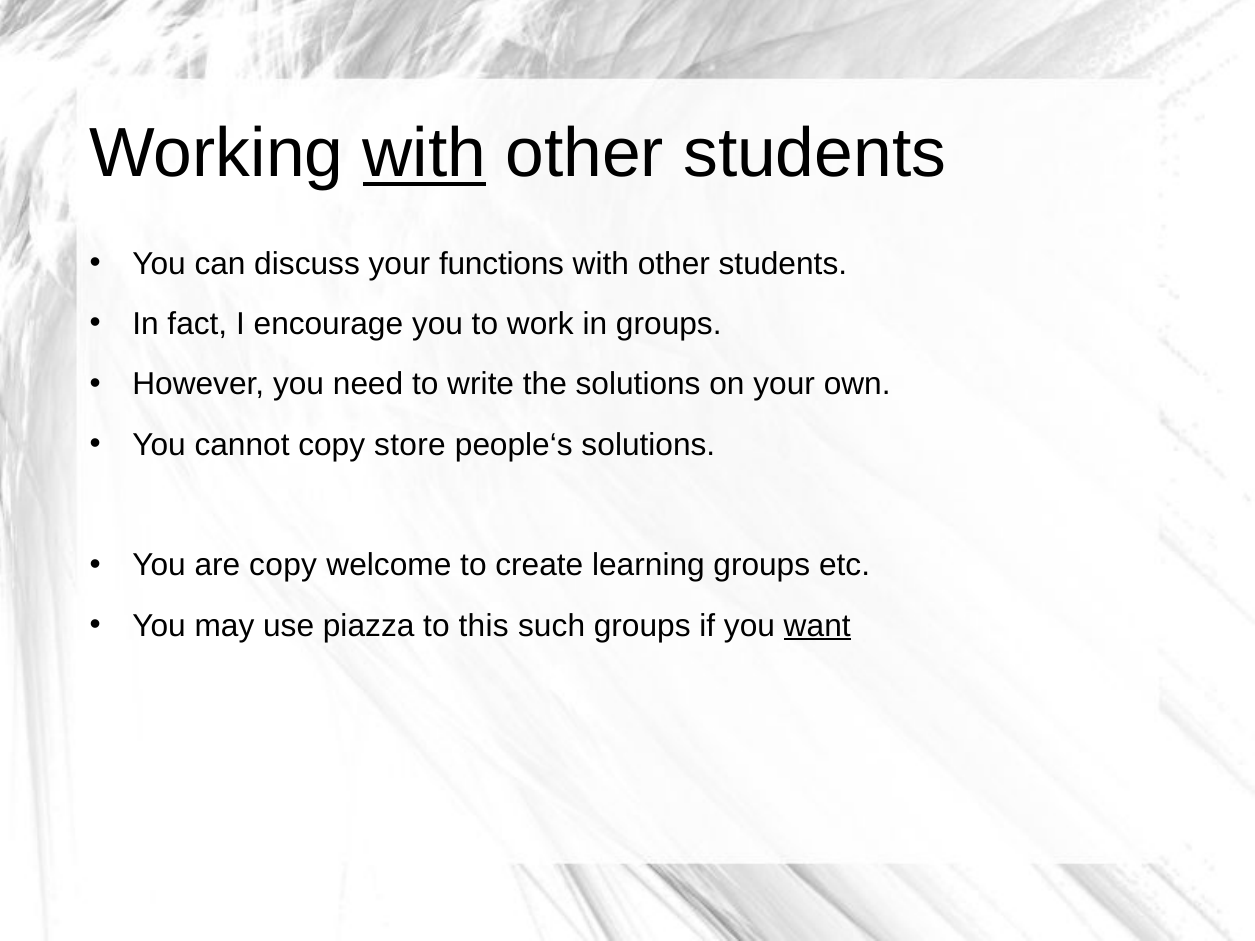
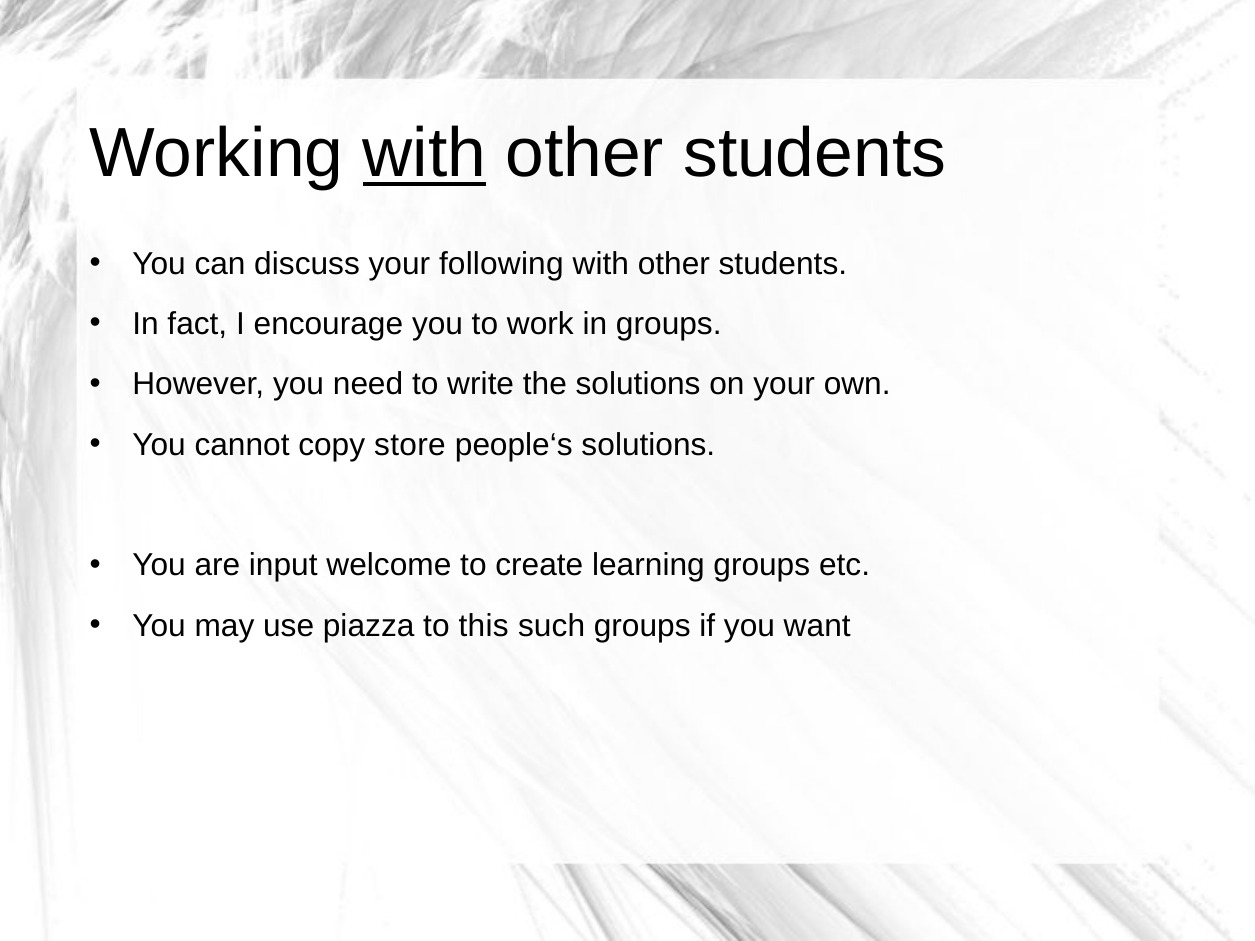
functions: functions -> following (501, 264)
are copy: copy -> input (283, 565)
want underline: present -> none (817, 626)
